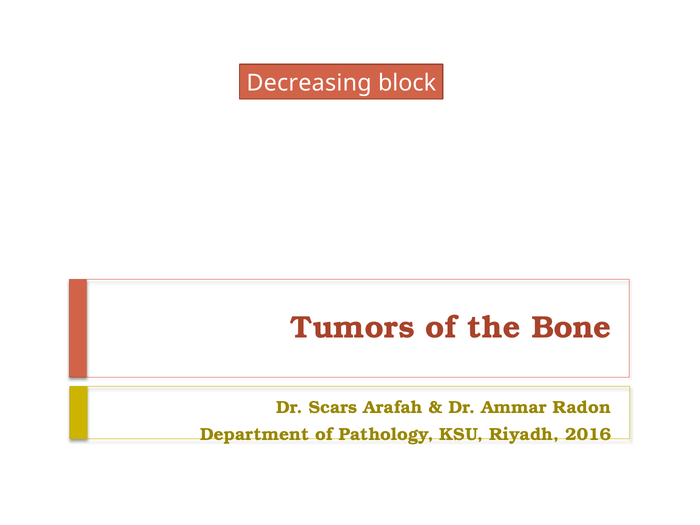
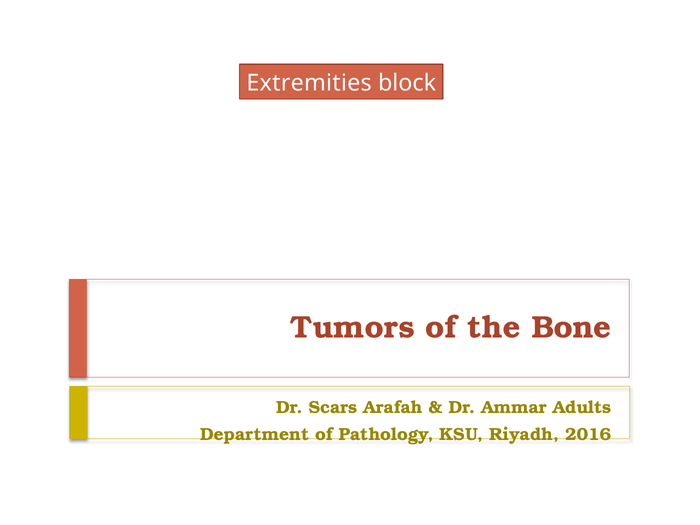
Decreasing: Decreasing -> Extremities (309, 83)
Radon: Radon -> Adults (582, 407)
